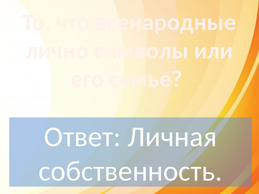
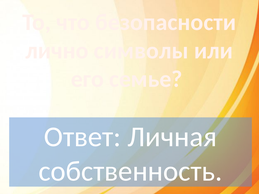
всенародные: всенародные -> безопасности (166, 22)
